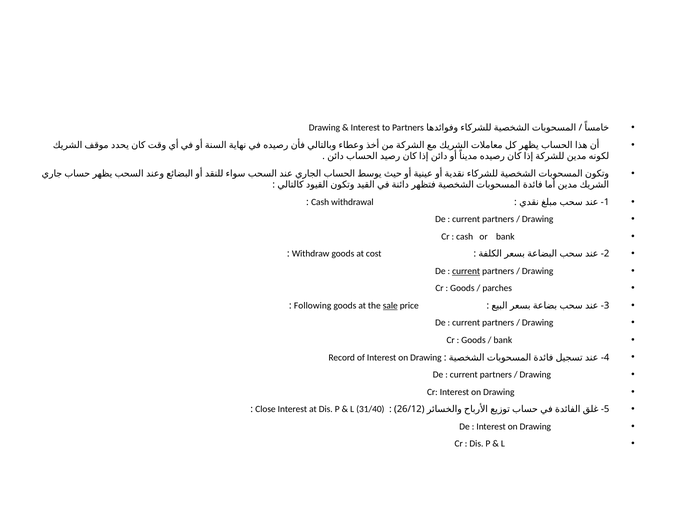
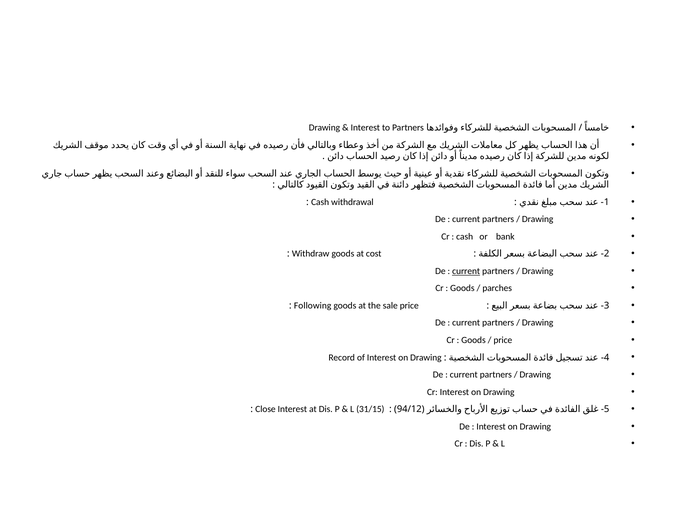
sale underline: present -> none (390, 306)
bank: bank -> price (503, 340)
31/40: 31/40 -> 31/15 (370, 409)
26/12: 26/12 -> 94/12 (409, 409)
